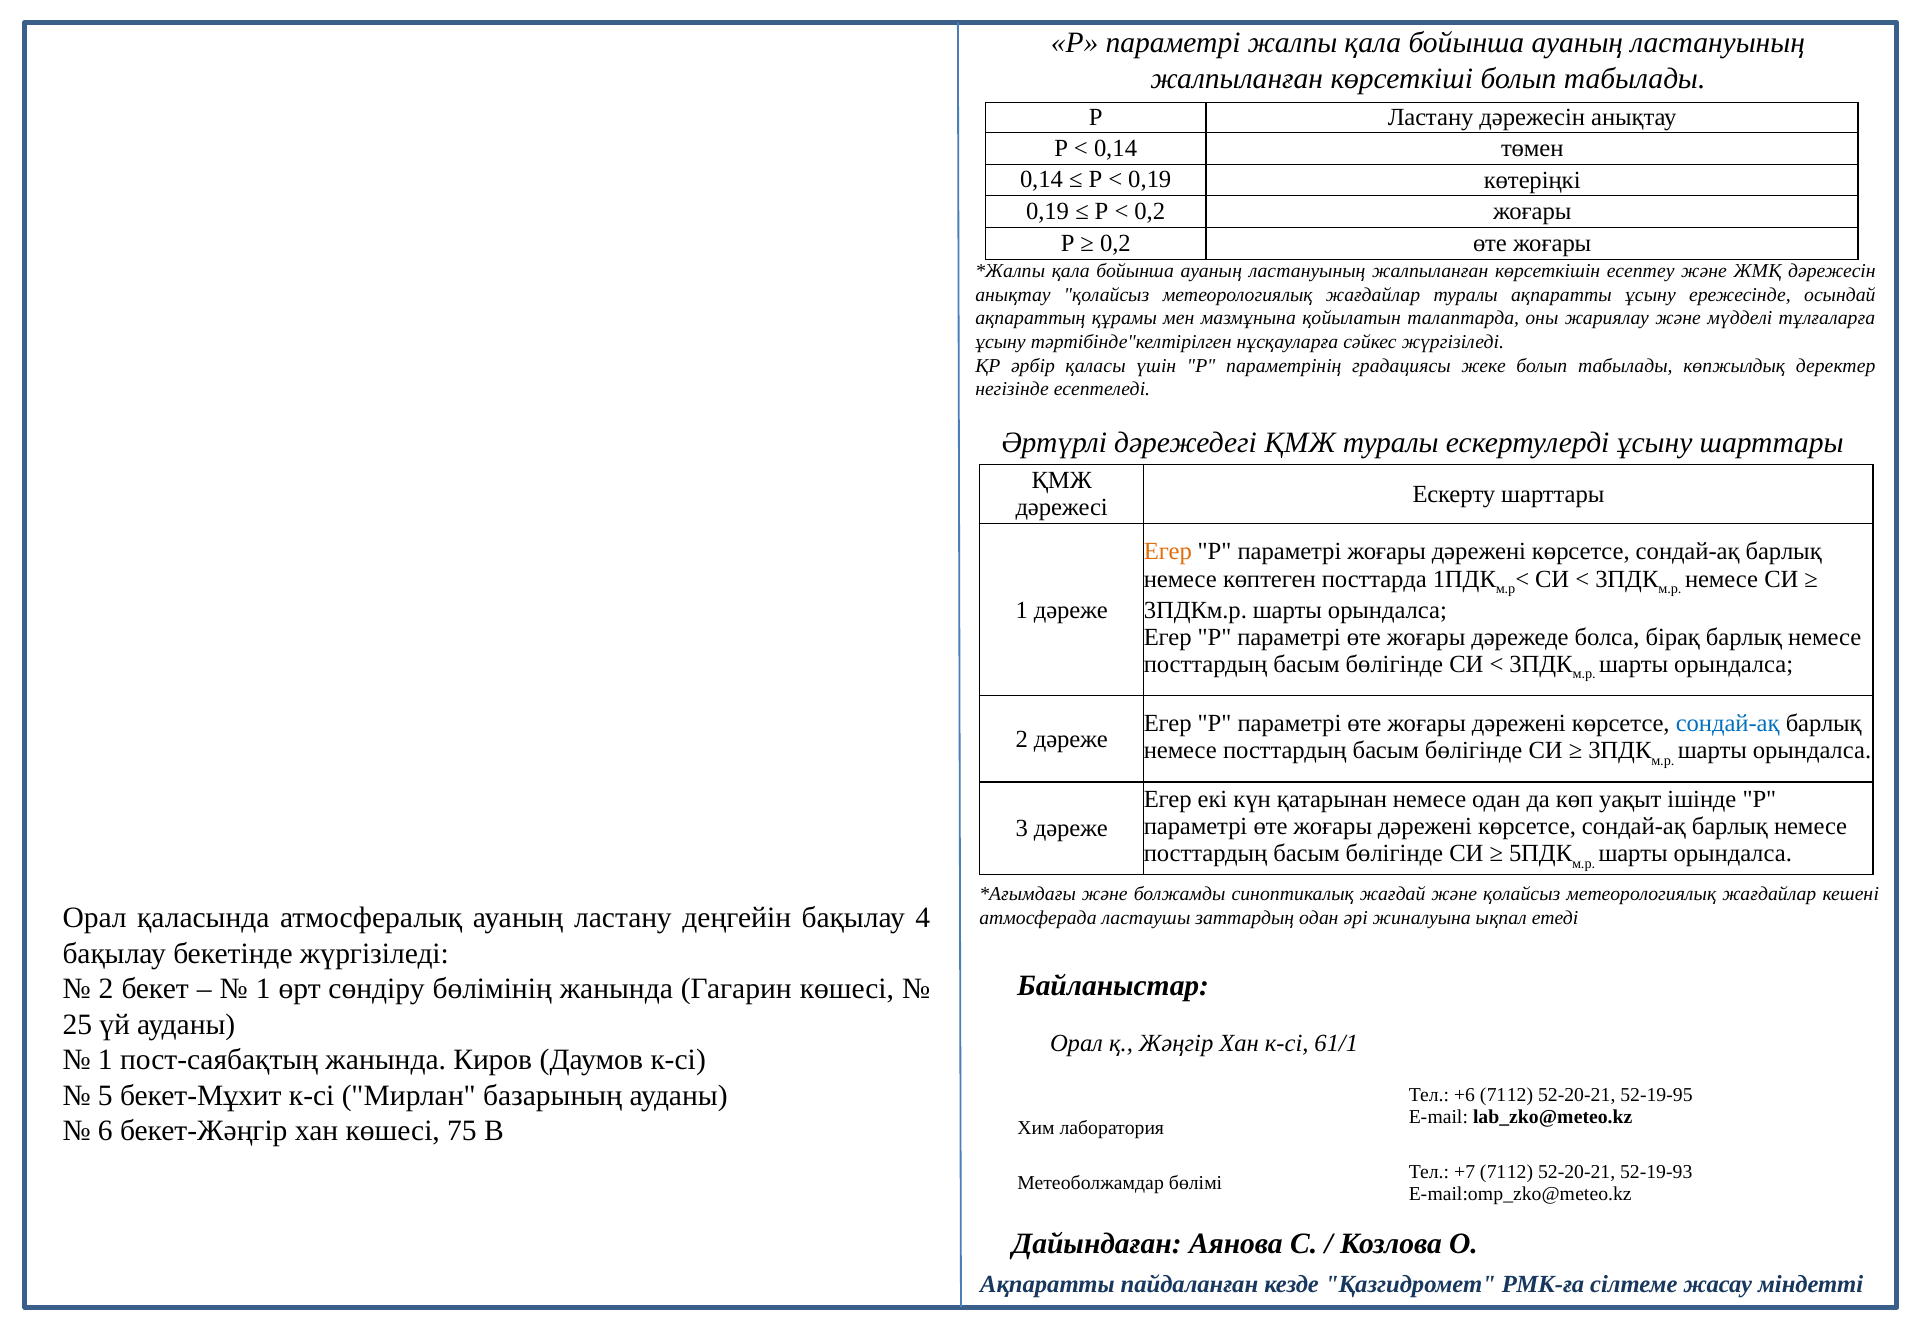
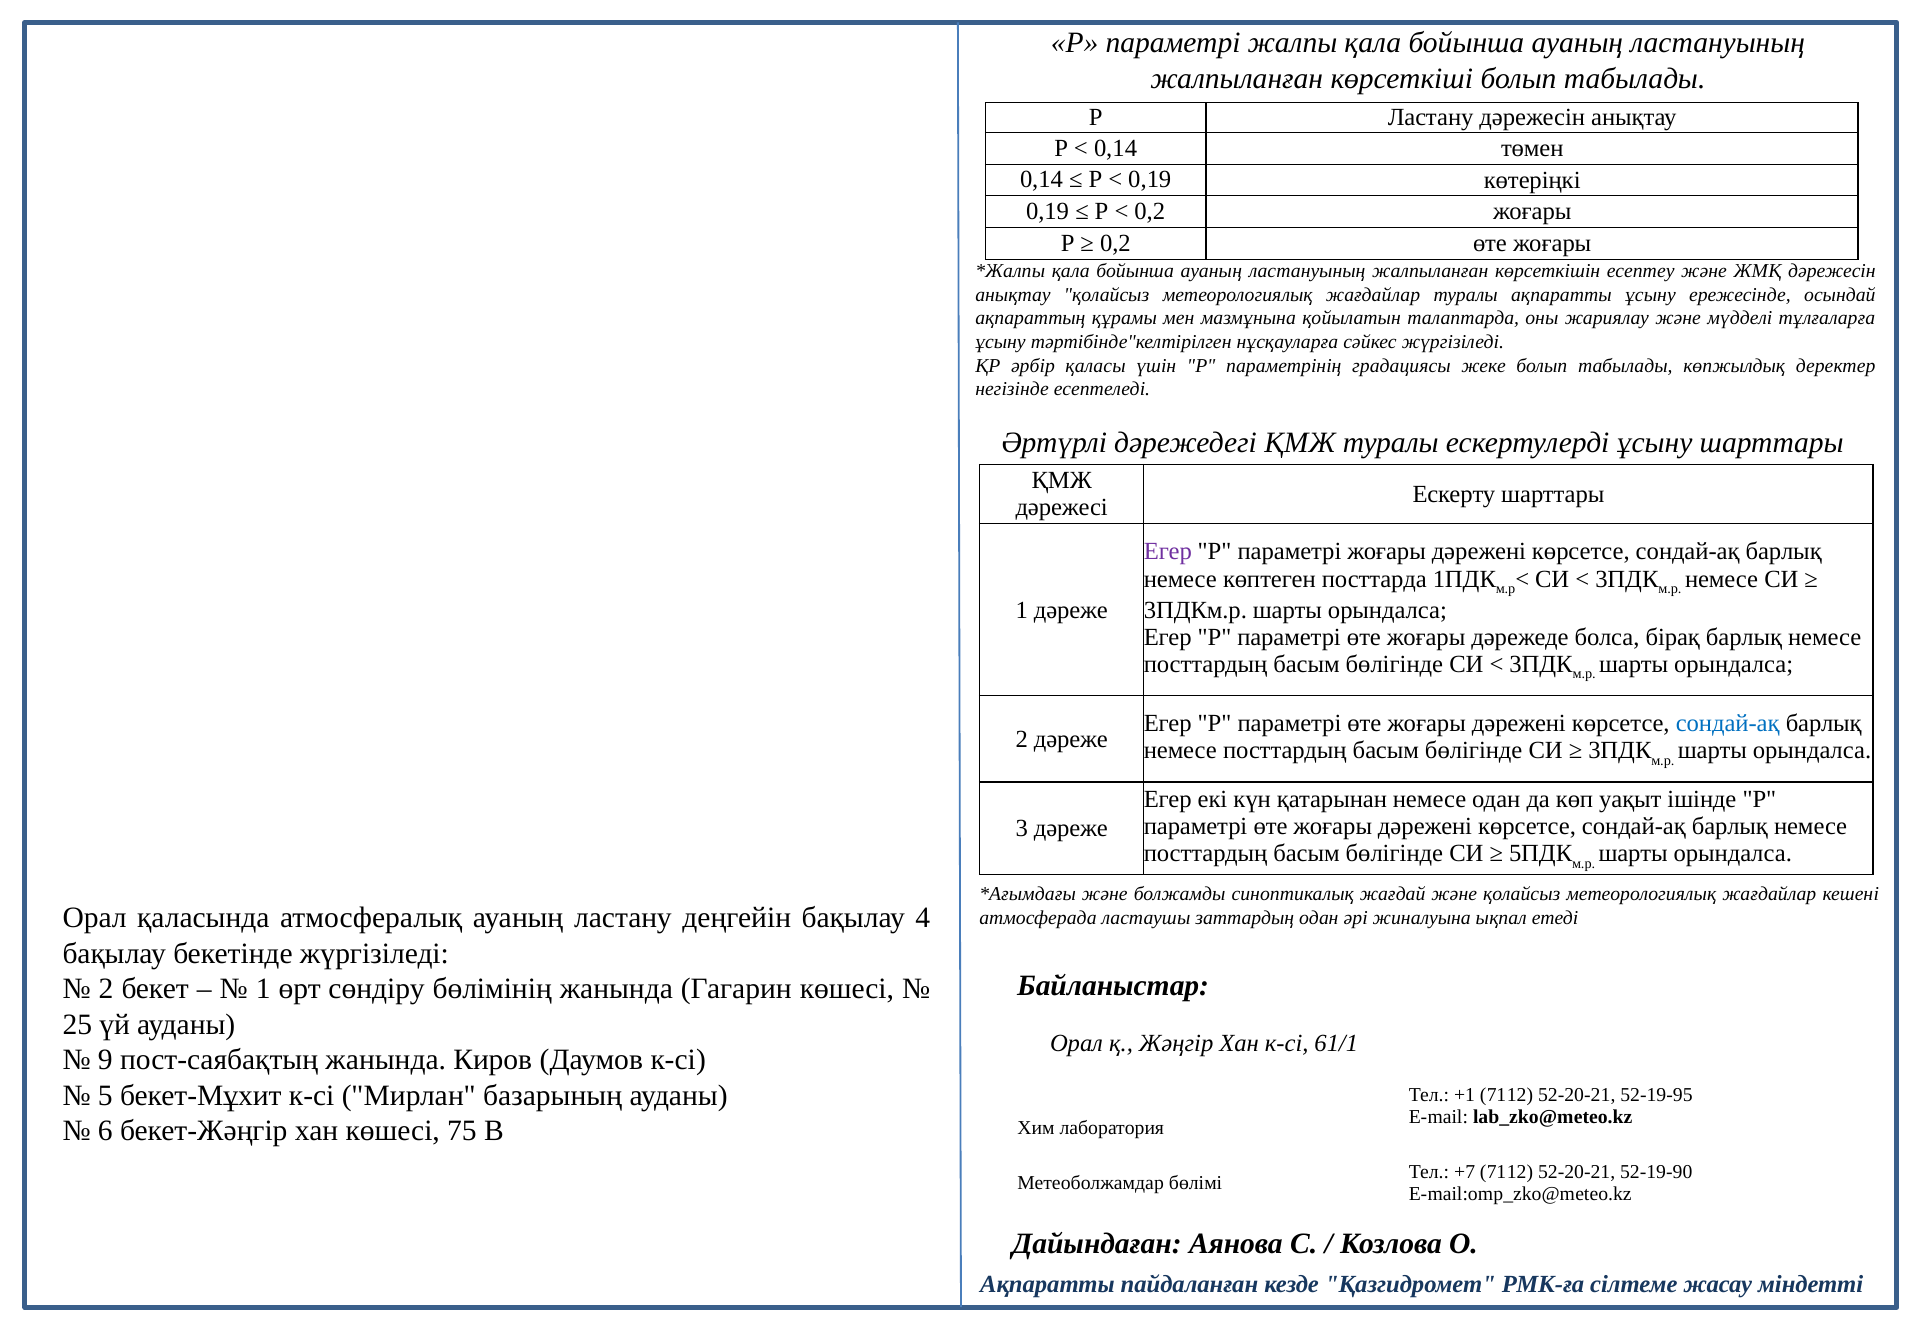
Егер colour: orange -> purple (1168, 552)
1: 1 -> 9 (105, 1060)
+6: +6 -> +1 (1465, 1096)
52-19-93: 52-19-93 -> 52-19-90 (1656, 1173)
